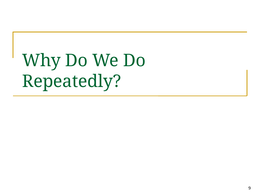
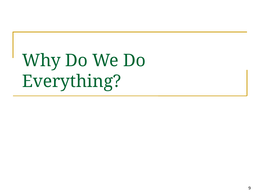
Repeatedly: Repeatedly -> Everything (72, 81)
